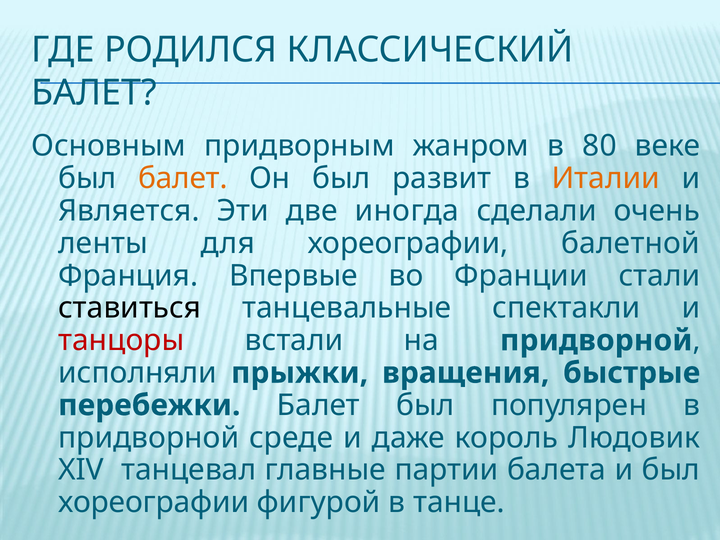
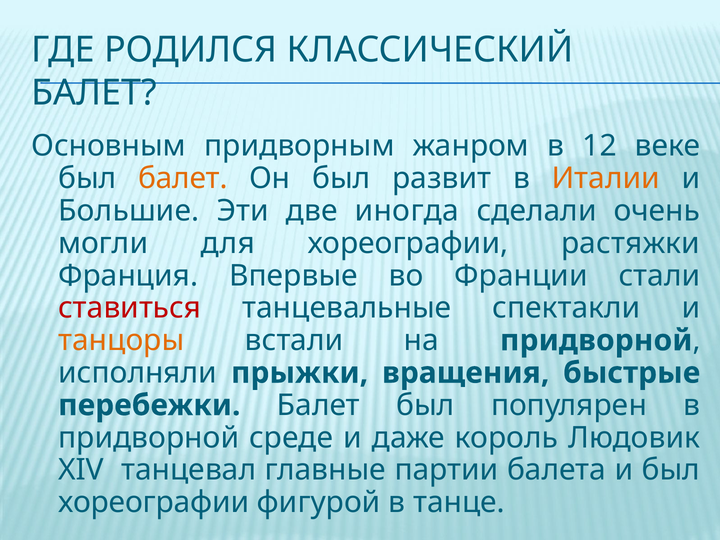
80: 80 -> 12 (600, 146)
Является: Является -> Большие (129, 211)
ленты: ленты -> могли (103, 243)
балетной: балетной -> растяжки (631, 243)
ставиться colour: black -> red (130, 308)
танцоры colour: red -> orange (121, 340)
